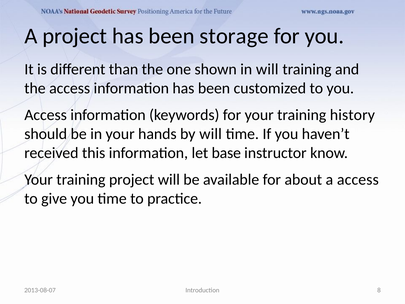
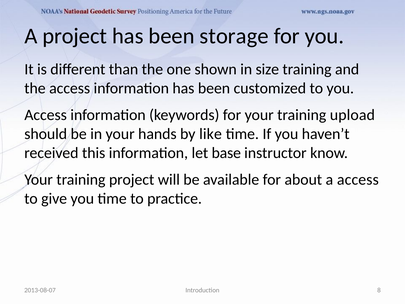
in will: will -> size (267, 69)
history: history -> upload (352, 115)
by will: will -> like (211, 134)
